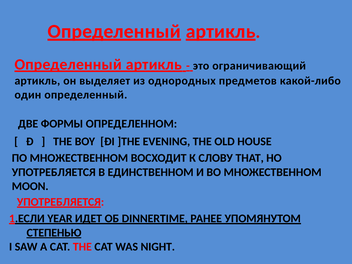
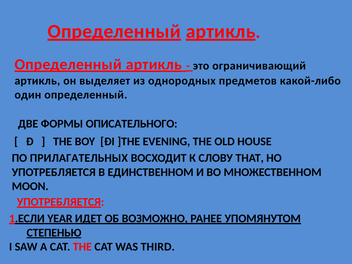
ОПРЕДЕЛЕННОМ: ОПРЕДЕЛЕННОМ -> ОПИСАТЕЛЬНОГО (132, 124)
ПО МНОЖЕСТВЕННОМ: МНОЖЕСТВЕННОМ -> ПРИЛАГАТЕЛЬНЫХ (79, 158)
DINNERTIME: DINNERTIME -> ВОЗМОЖНО (155, 219)
NIGHT: NIGHT -> THIRD (158, 247)
